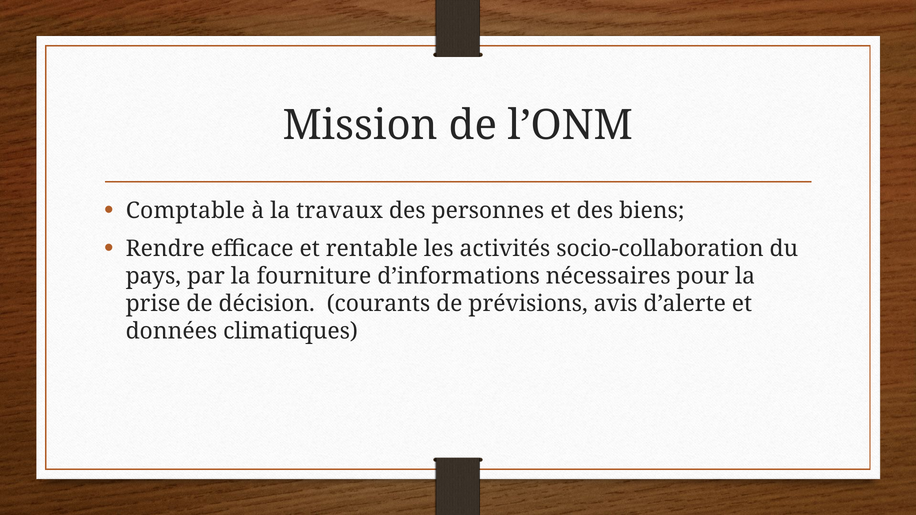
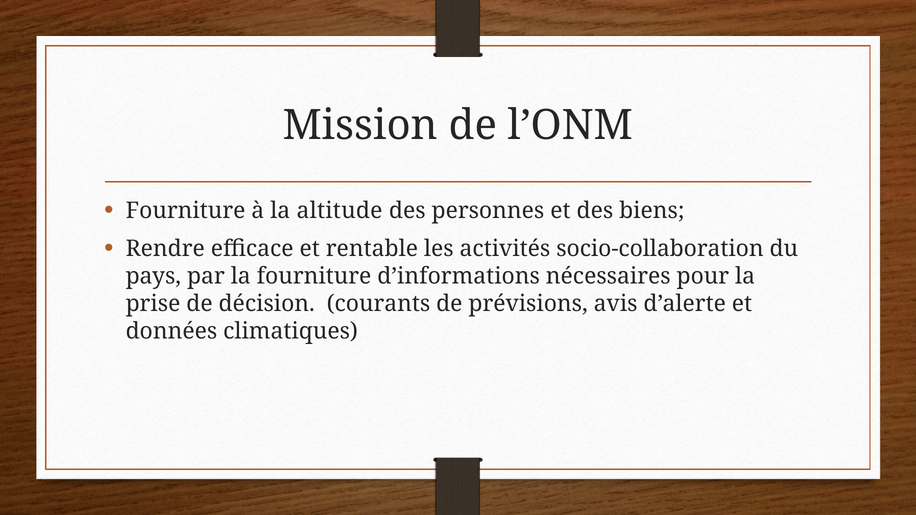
Comptable: Comptable -> Fourniture (186, 211)
travaux: travaux -> altitude (340, 211)
